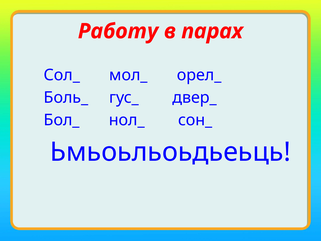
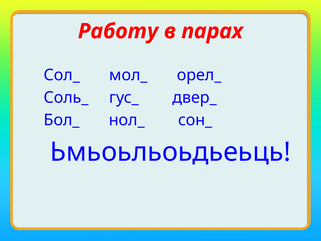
Боль_: Боль_ -> Соль_ (66, 98)
